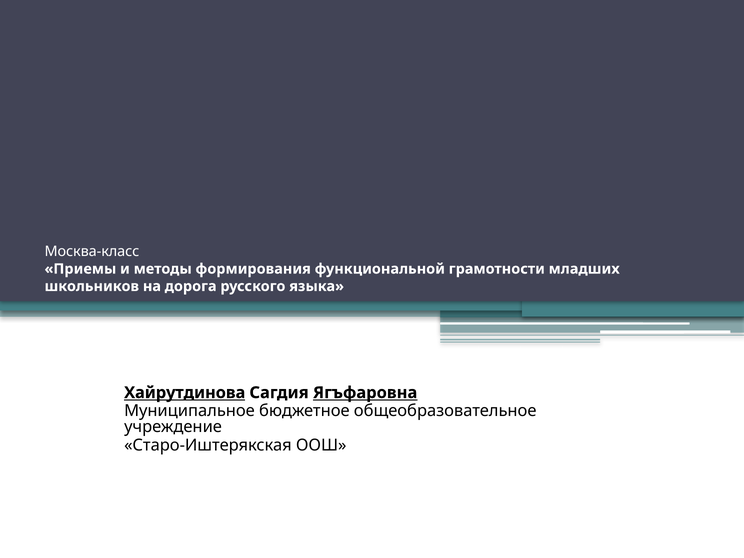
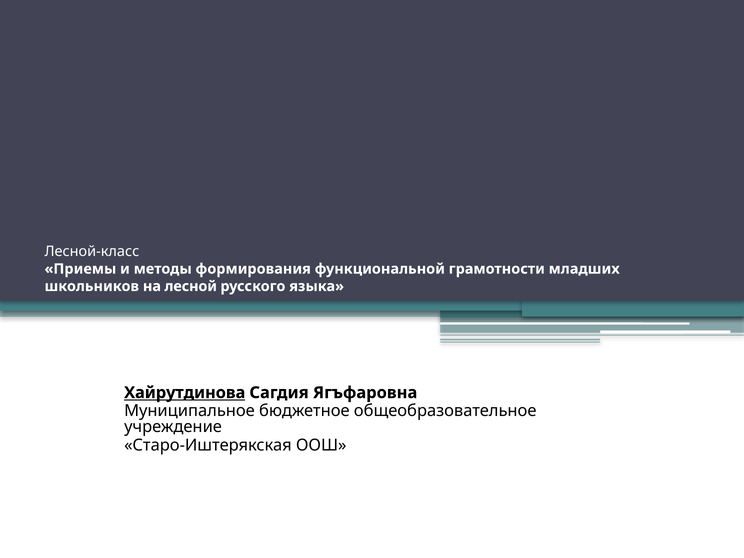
Москва-класс: Москва-класс -> Лесной-класс (92, 252)
дорога: дорога -> лесной (191, 286)
Ягъфаровна underline: present -> none (365, 393)
